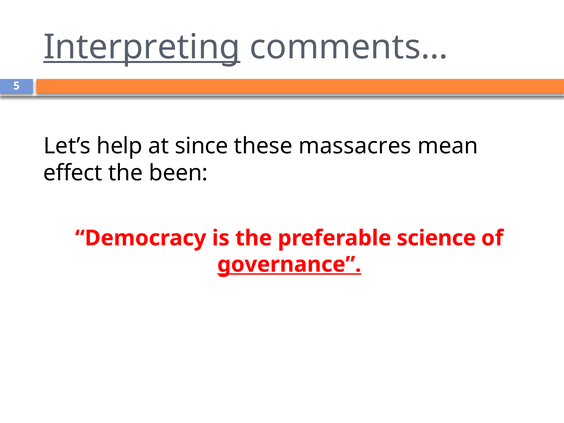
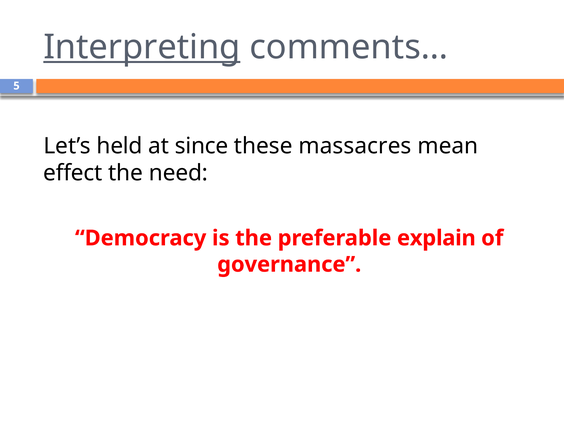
help: help -> held (120, 146)
been: been -> need (178, 173)
science: science -> explain (436, 238)
governance underline: present -> none (289, 264)
